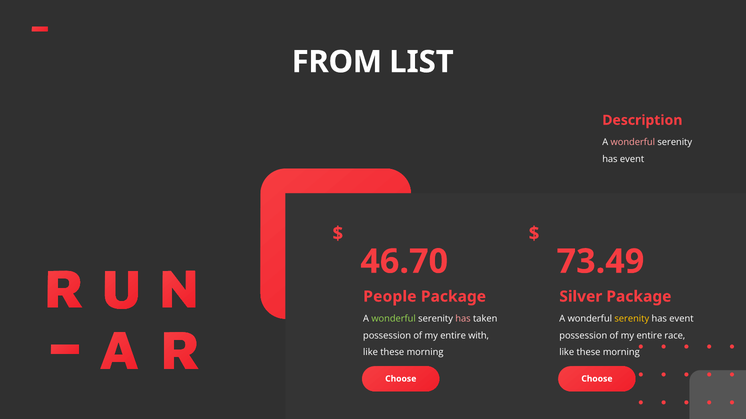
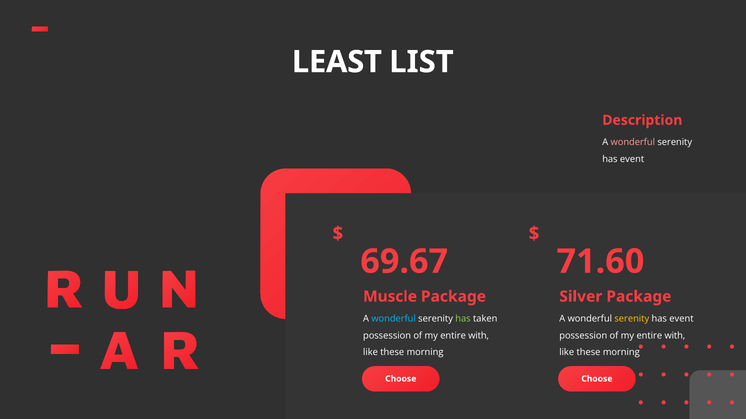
FROM: FROM -> LEAST (337, 62)
46.70: 46.70 -> 69.67 (404, 262)
73.49: 73.49 -> 71.60 (600, 262)
People: People -> Muscle (390, 297)
wonderful colour: light green -> light blue (394, 319)
has colour: pink -> light green (463, 319)
race: race -> with (675, 336)
